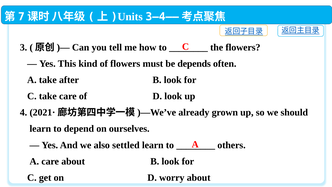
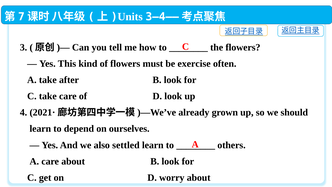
depends: depends -> exercise (194, 64)
